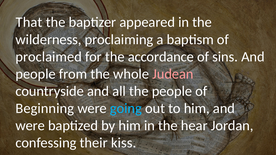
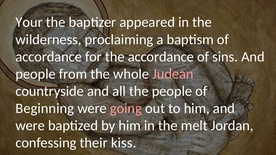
That: That -> Your (29, 22)
proclaimed: proclaimed -> accordance (49, 57)
going colour: light blue -> pink (126, 109)
hear: hear -> melt (194, 126)
